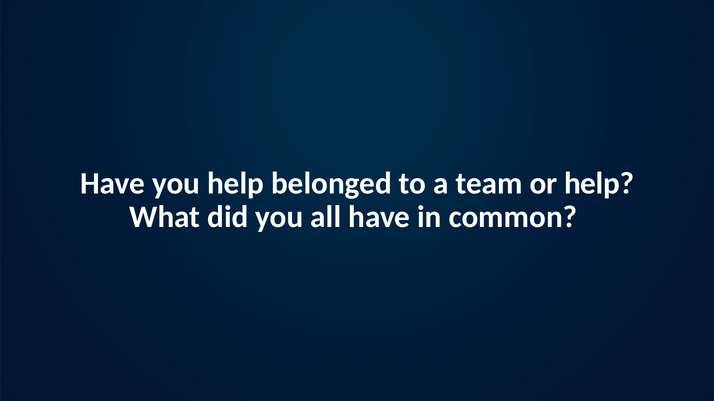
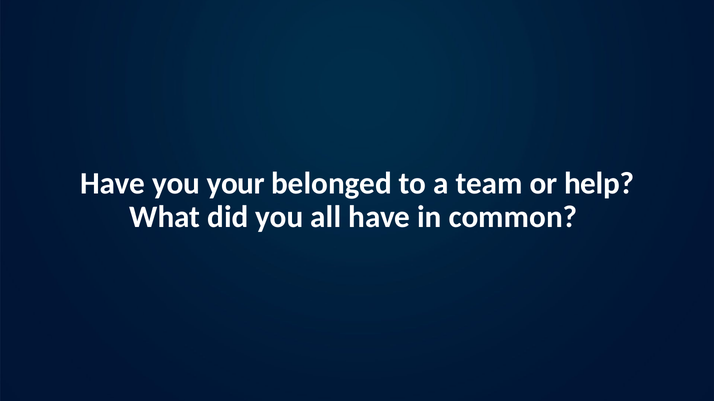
you help: help -> your (236, 184)
